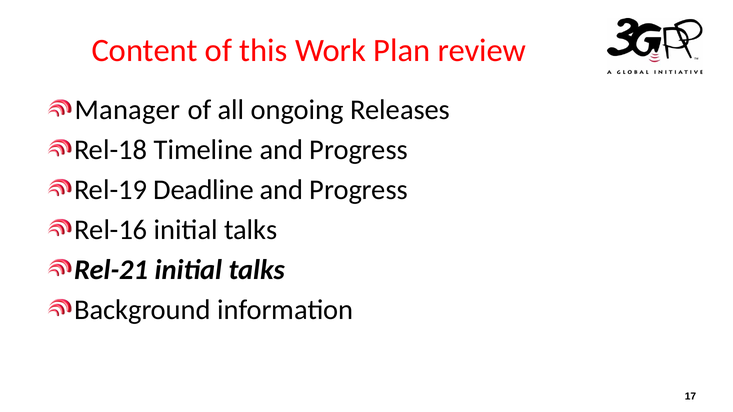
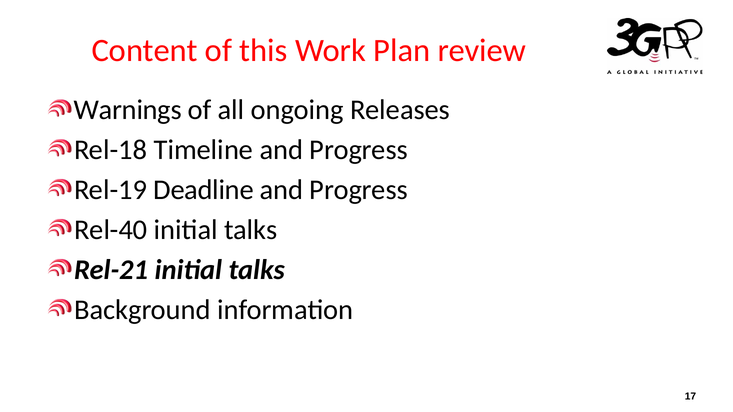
Manager: Manager -> Warnings (128, 110)
Rel-16: Rel-16 -> Rel-40 (111, 230)
